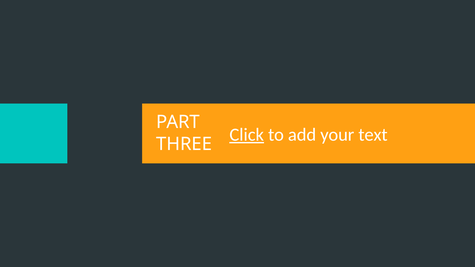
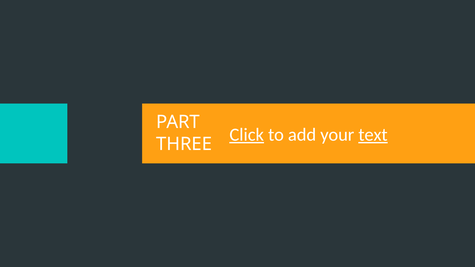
text underline: none -> present (373, 135)
